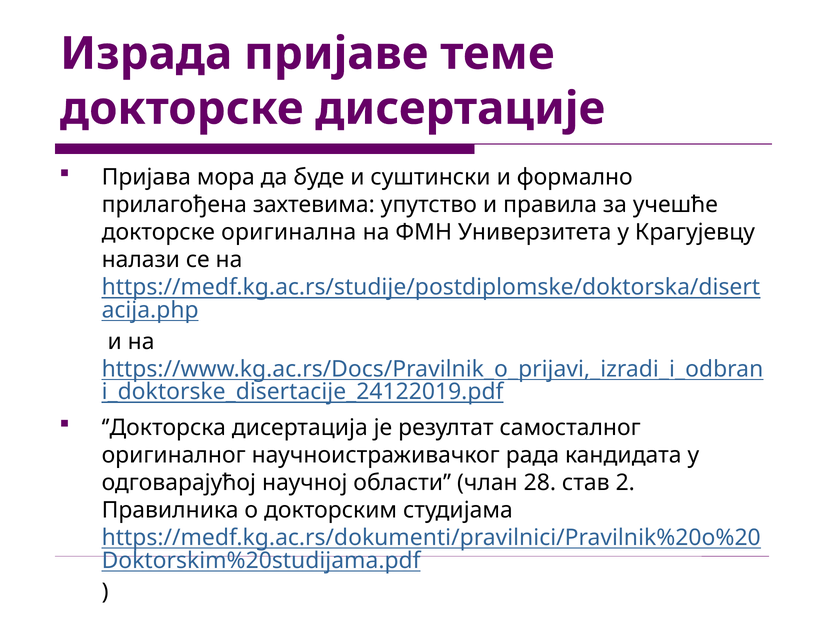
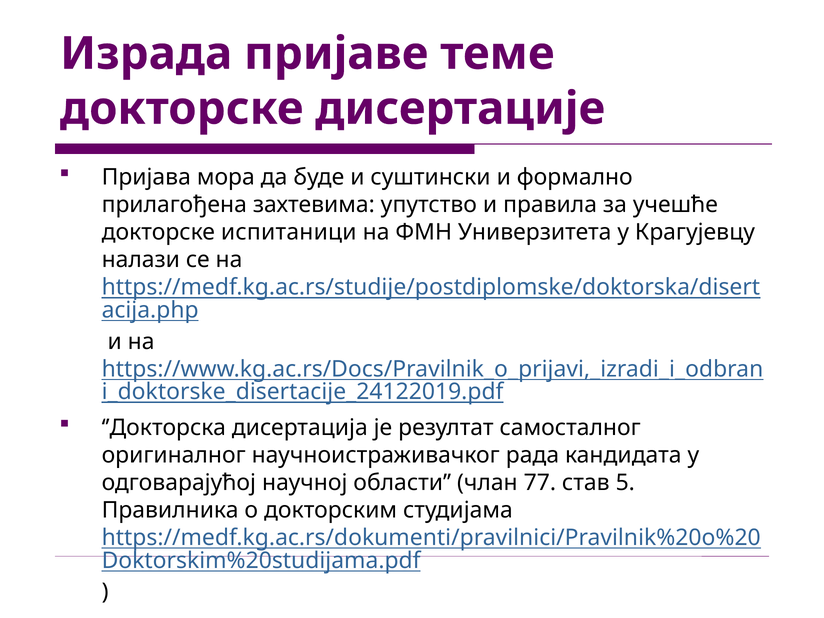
оригинална: оригинална -> испитаници (289, 232)
28: 28 -> 77 (540, 483)
2: 2 -> 5 (625, 483)
